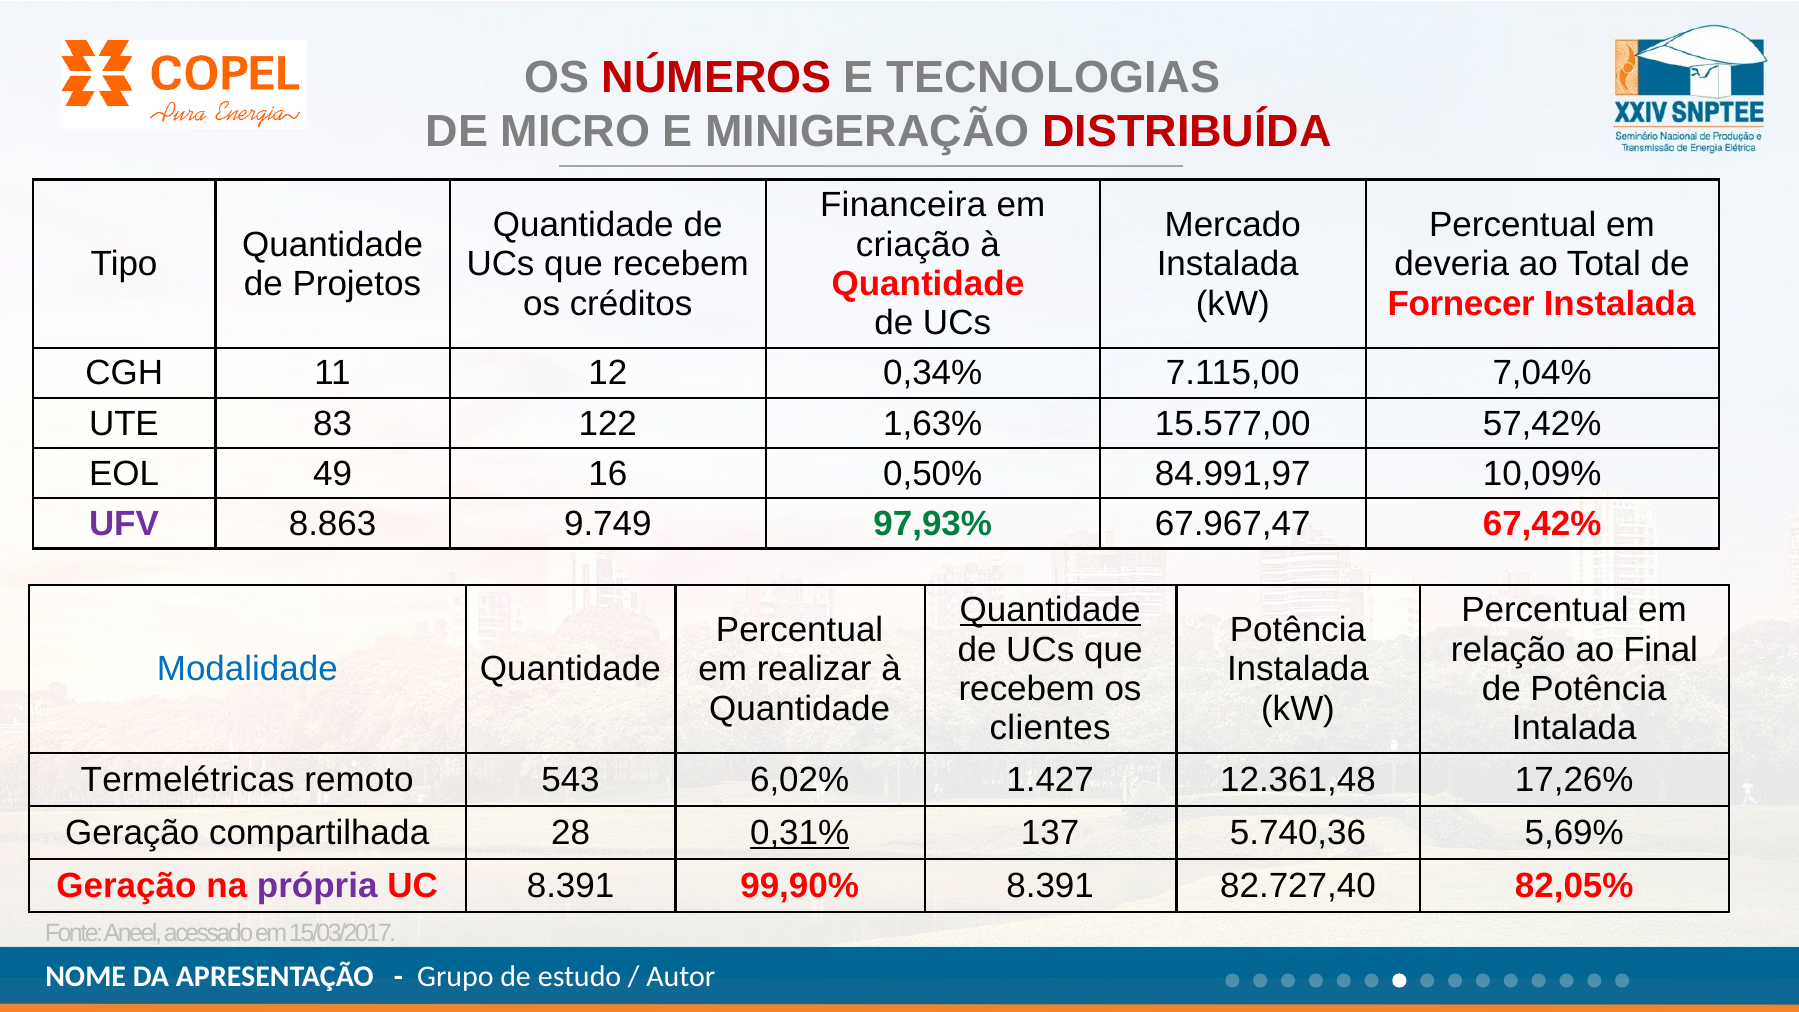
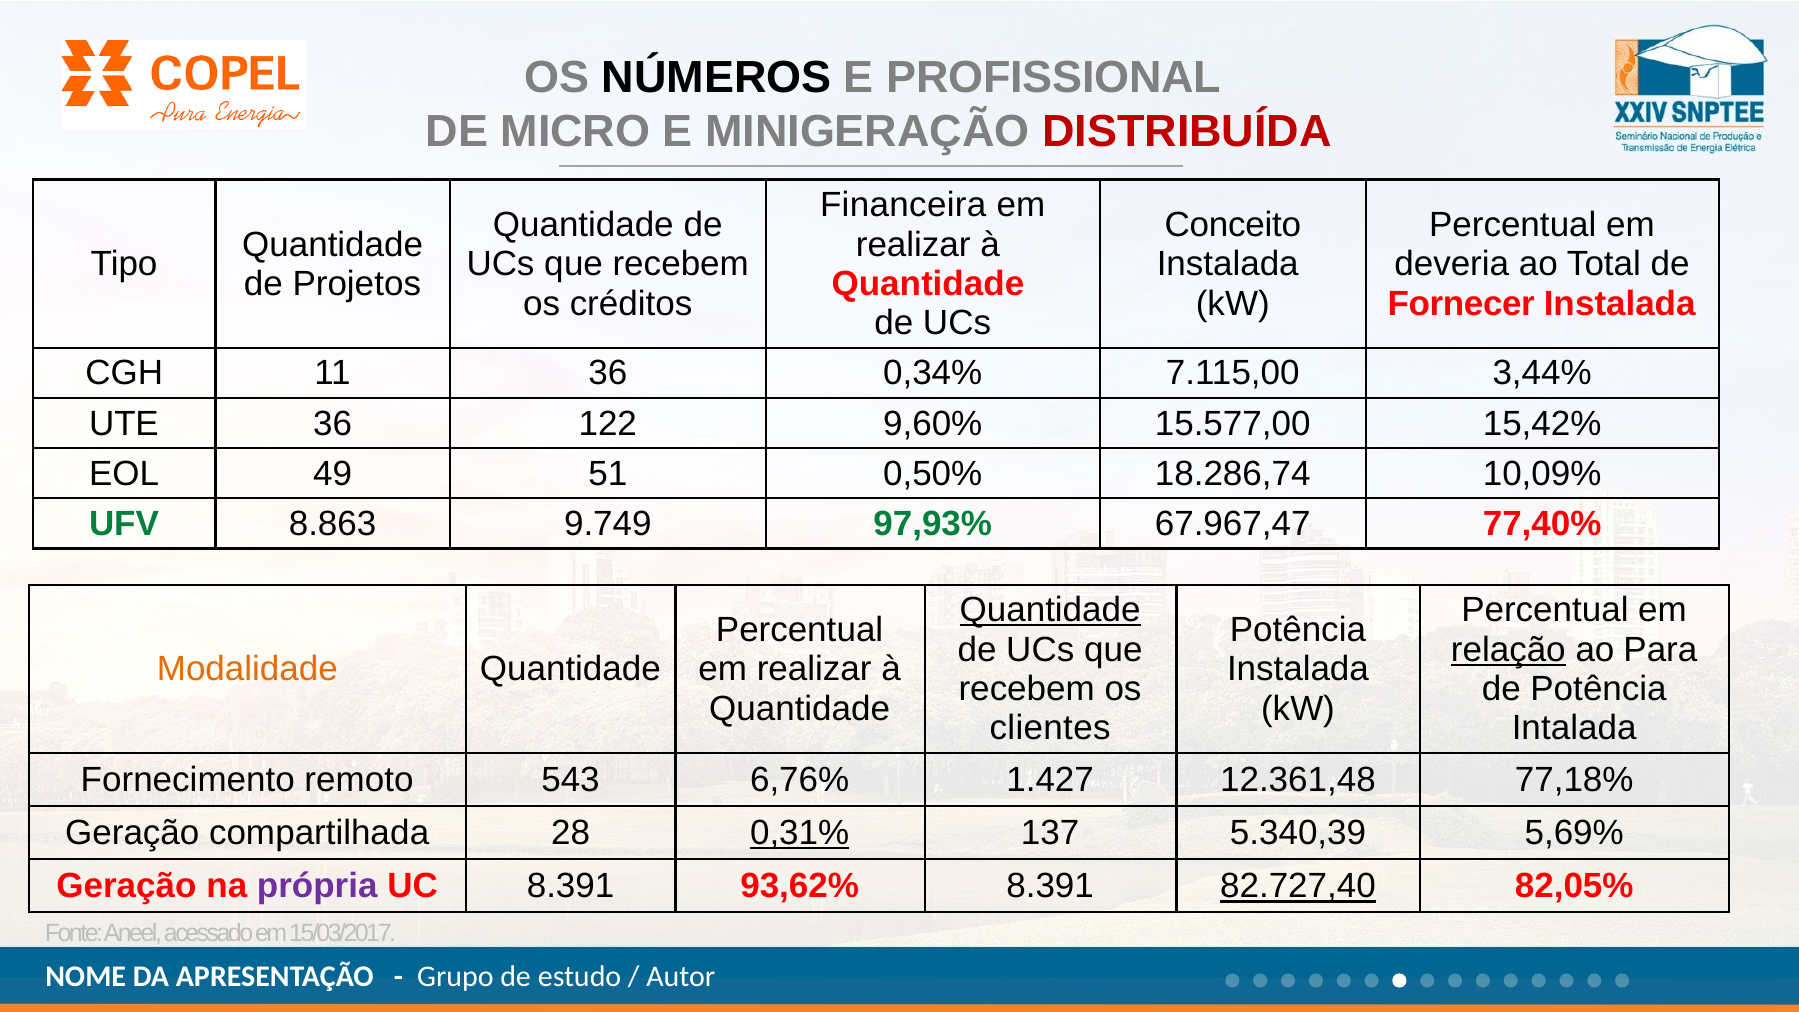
NÚMEROS colour: red -> black (717, 77)
TECNOLOGIAS: TECNOLOGIAS -> PROFISSIONAL (1054, 77)
Mercado: Mercado -> Conceito (1233, 225)
criação: criação -> realizar (913, 244)
11 12: 12 -> 36 (608, 373)
7,04%: 7,04% -> 3,44% (1542, 373)
UTE 83: 83 -> 36 (333, 424)
1,63%: 1,63% -> 9,60% (933, 424)
57,42%: 57,42% -> 15,42% (1542, 424)
16: 16 -> 51 (608, 474)
84.991,97: 84.991,97 -> 18.286,74 (1233, 474)
UFV colour: purple -> green (124, 524)
67,42%: 67,42% -> 77,40% (1542, 524)
relação underline: none -> present (1508, 650)
Final: Final -> Para (1660, 650)
Modalidade colour: blue -> orange (247, 669)
Termelétricas: Termelétricas -> Fornecimento (188, 780)
6,02%: 6,02% -> 6,76% (800, 780)
17,26%: 17,26% -> 77,18% (1574, 780)
5.740,36: 5.740,36 -> 5.340,39 (1298, 833)
99,90%: 99,90% -> 93,62% (800, 886)
82.727,40 underline: none -> present (1298, 886)
